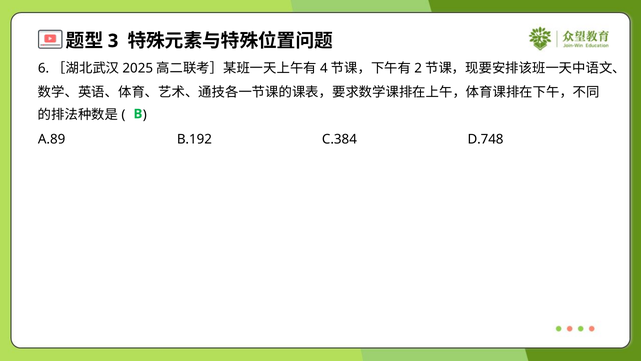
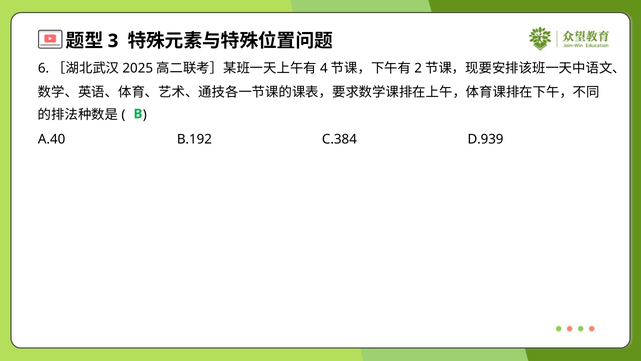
A.89: A.89 -> A.40 (52, 139)
D.748: D.748 -> D.939 (486, 139)
